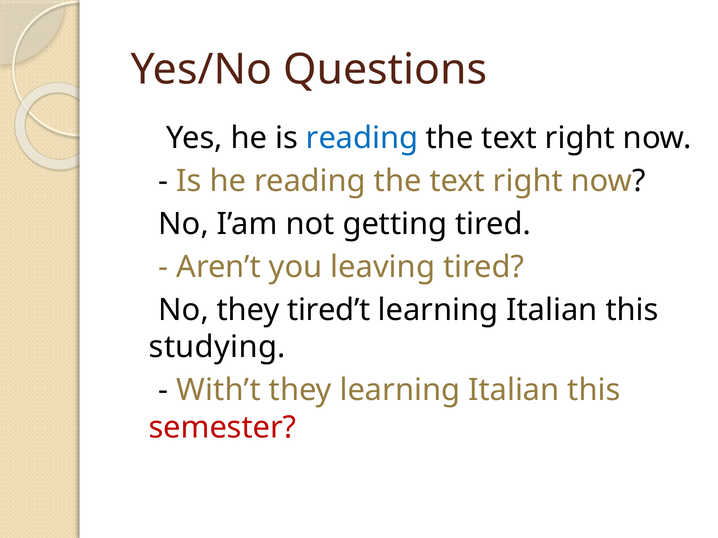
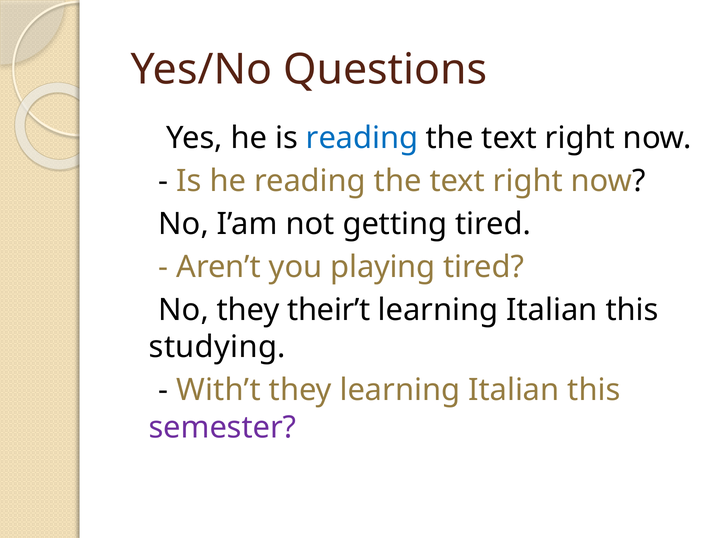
leaving: leaving -> playing (383, 267)
tired’t: tired’t -> their’t (329, 310)
semester colour: red -> purple (222, 428)
